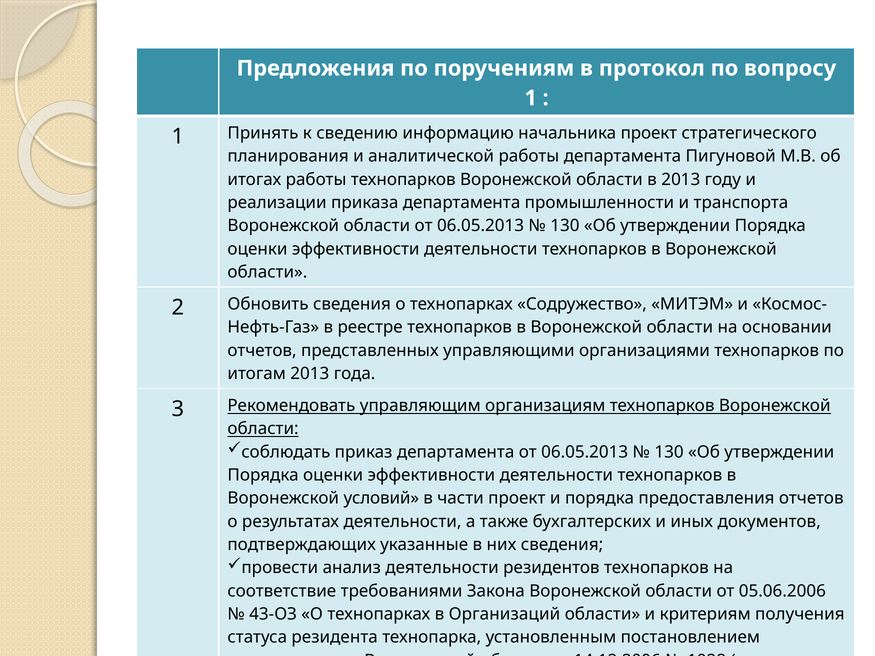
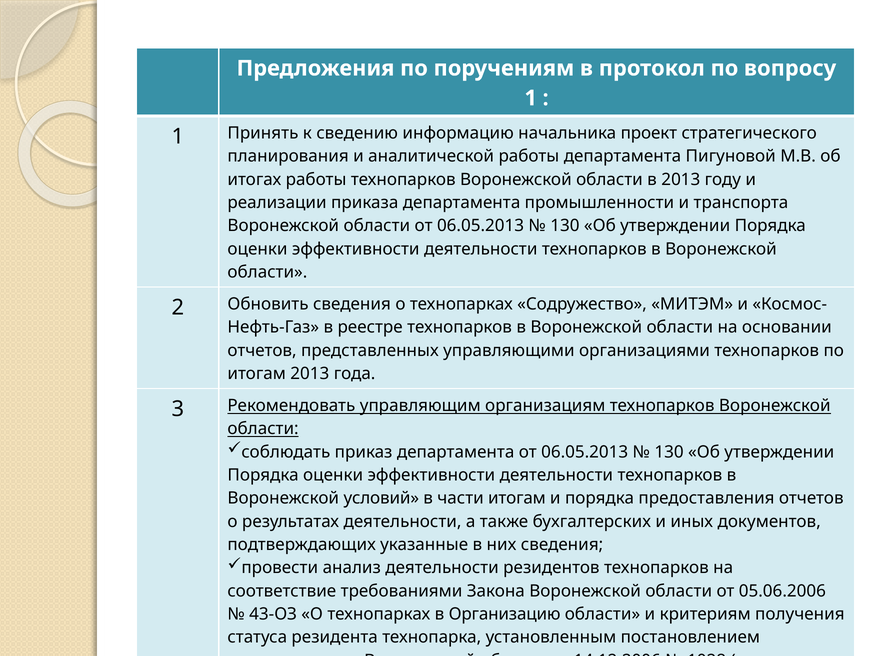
части проект: проект -> итогам (517, 498)
Организаций: Организаций -> Организацию (505, 614)
